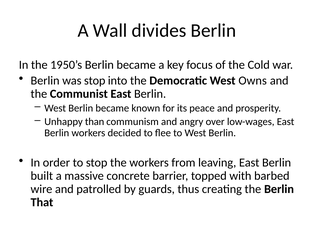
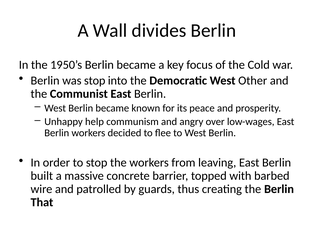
Owns: Owns -> Other (253, 80)
than: than -> help (95, 121)
